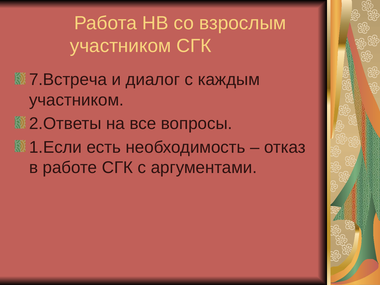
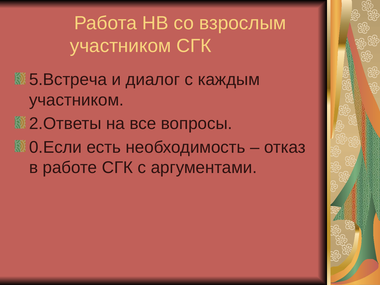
7.Встреча: 7.Встреча -> 5.Встреча (68, 80)
1.Если: 1.Если -> 0.Если (55, 147)
